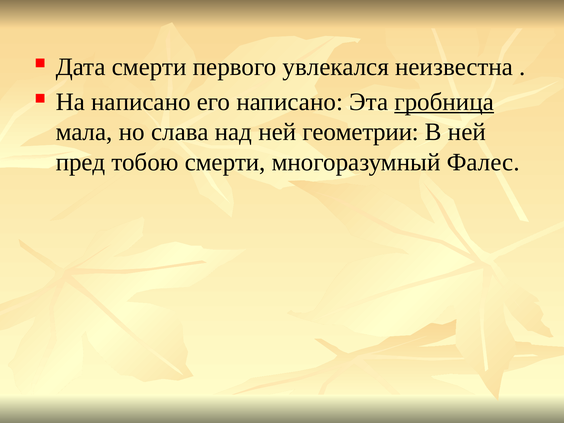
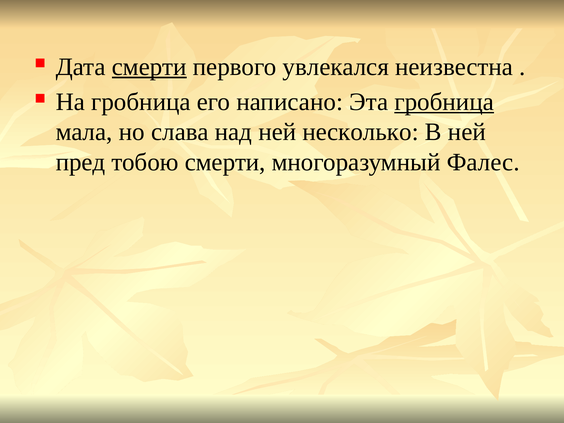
смерти underline: none -> present (149, 67)
На написано: написано -> гробница (141, 102)
геометрии: геометрии -> несколько (361, 132)
